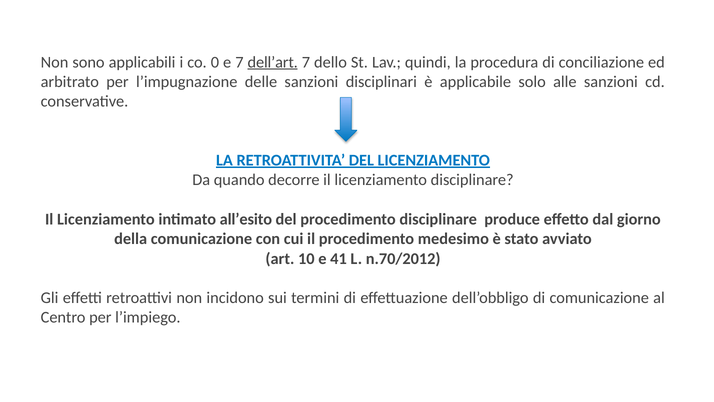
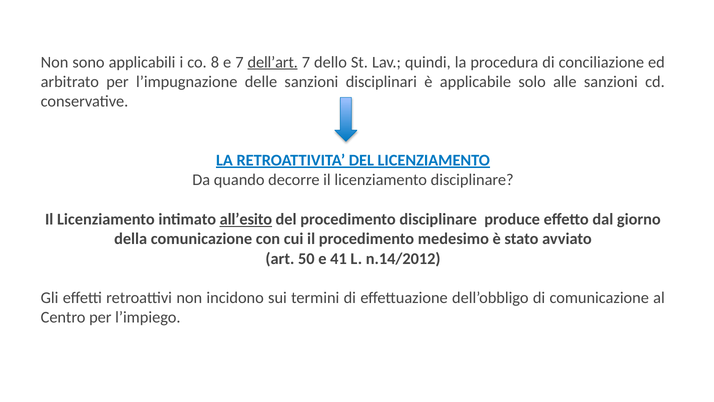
0: 0 -> 8 (215, 62)
all’esito underline: none -> present (246, 219)
10: 10 -> 50 (306, 258)
n.70/2012: n.70/2012 -> n.14/2012 (403, 258)
